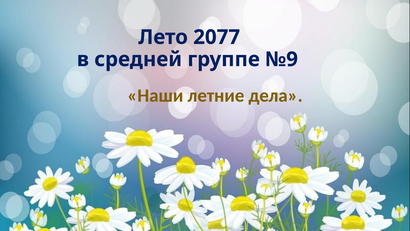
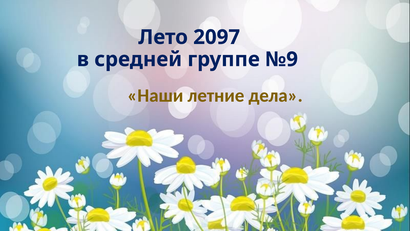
2077: 2077 -> 2097 (217, 37)
